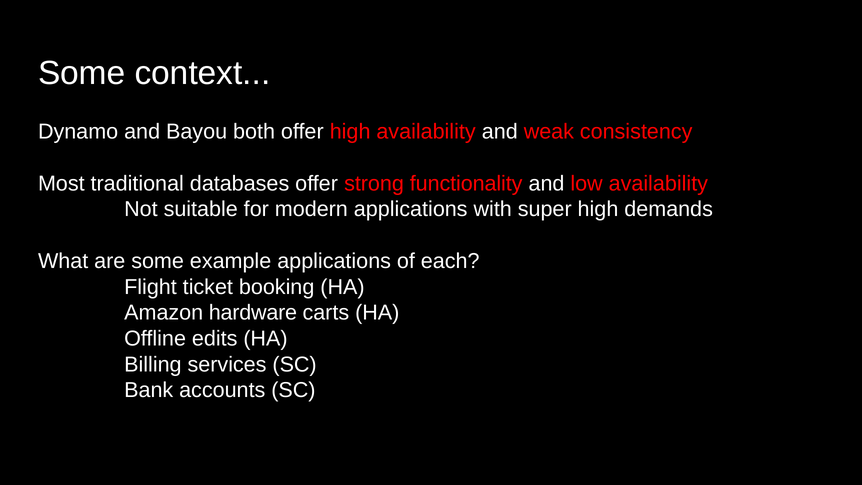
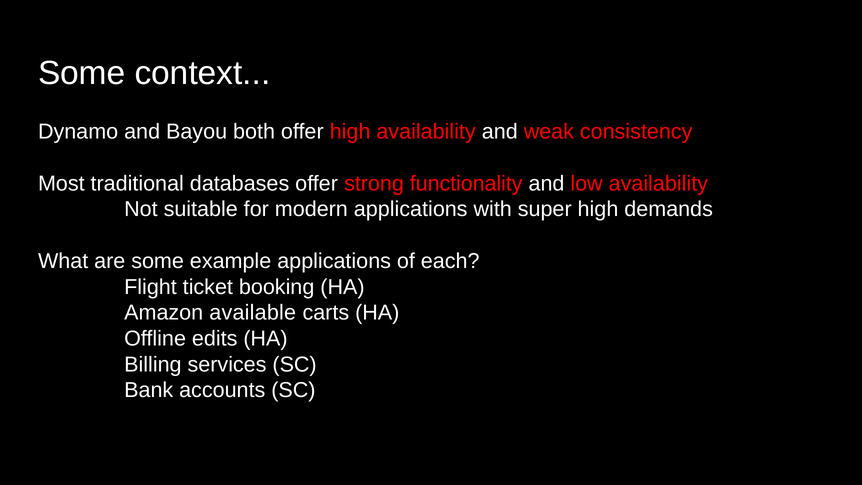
hardware: hardware -> available (253, 313)
